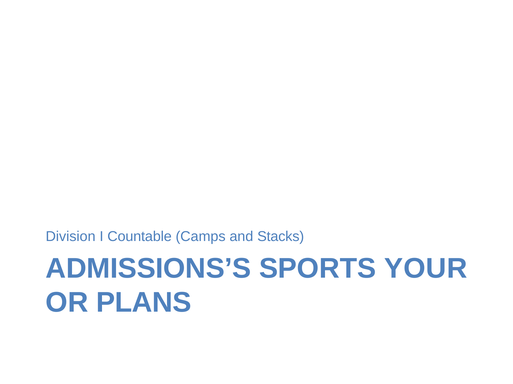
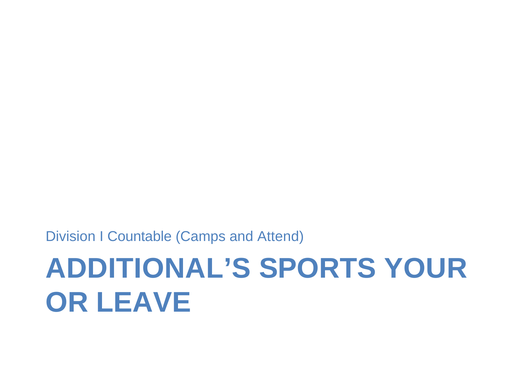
Stacks: Stacks -> Attend (281, 237)
ADMISSIONS’S: ADMISSIONS’S -> ADDITIONAL’S (148, 269)
PLANS: PLANS -> LEAVE (144, 303)
